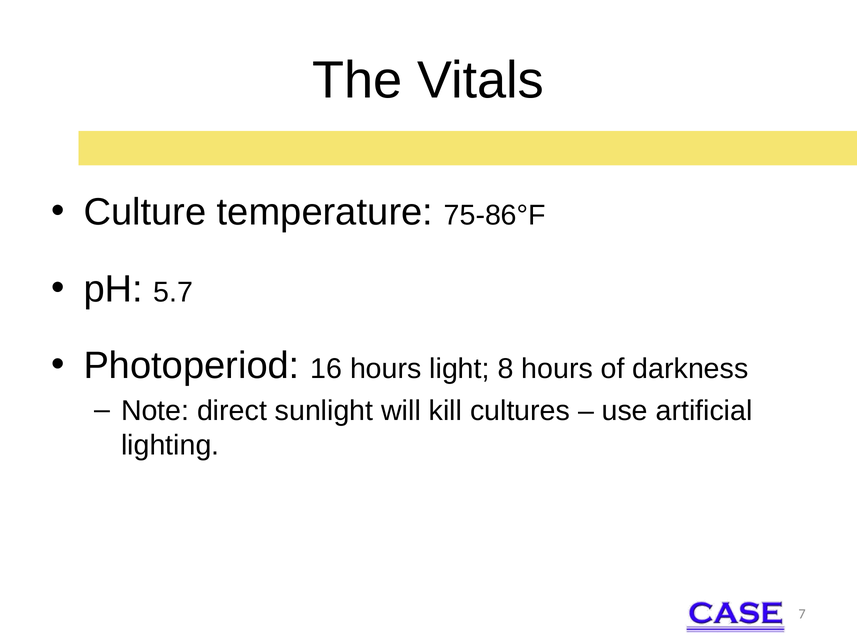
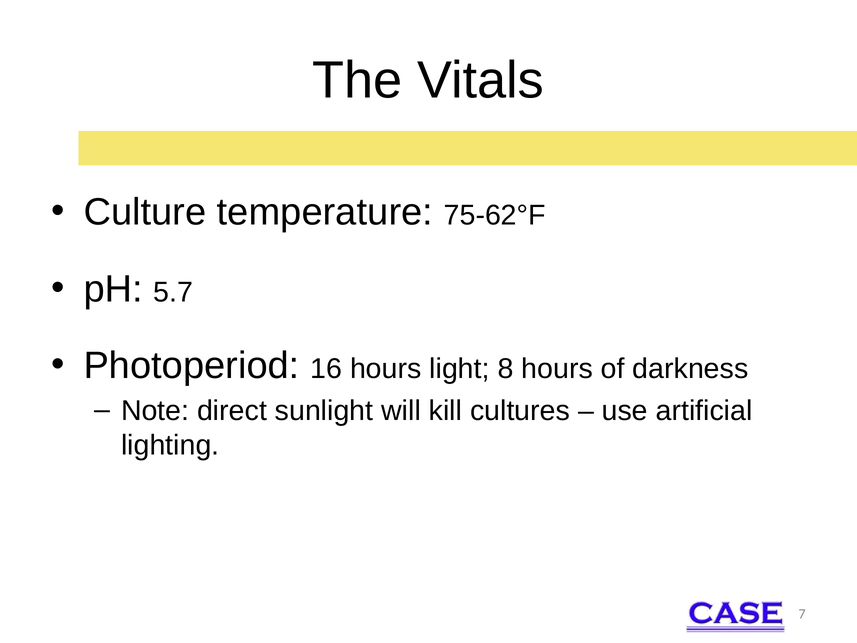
75-86°F: 75-86°F -> 75-62°F (495, 215)
